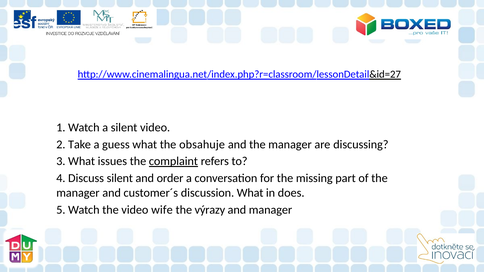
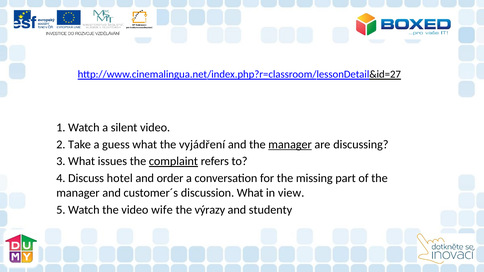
obsahuje: obsahuje -> vyjádření (202, 145)
manager underline: none -> present (290, 145)
Discuss silent: silent -> hotel (120, 178)
does: does -> view (291, 193)
and manager: manager -> studenty (270, 210)
